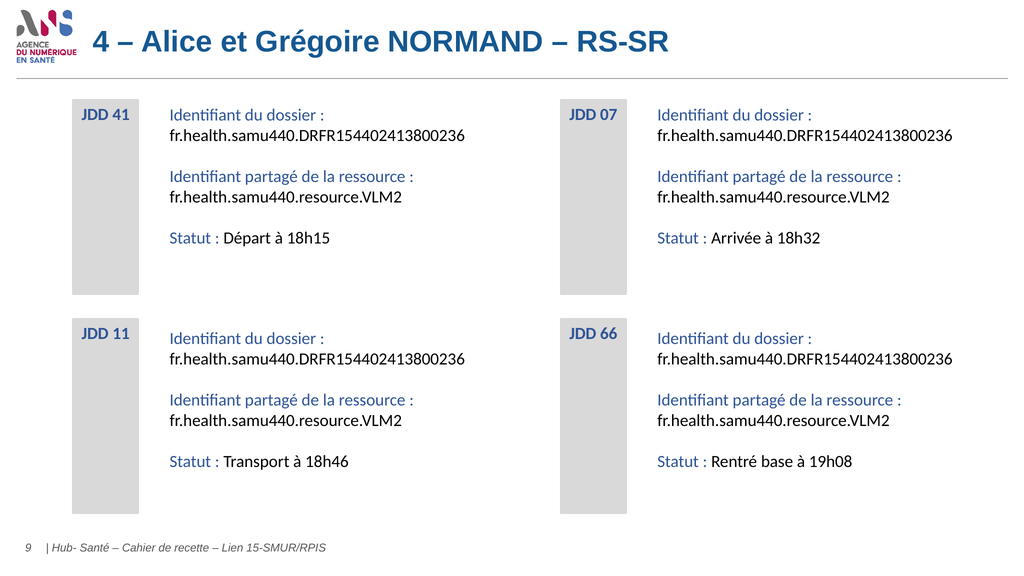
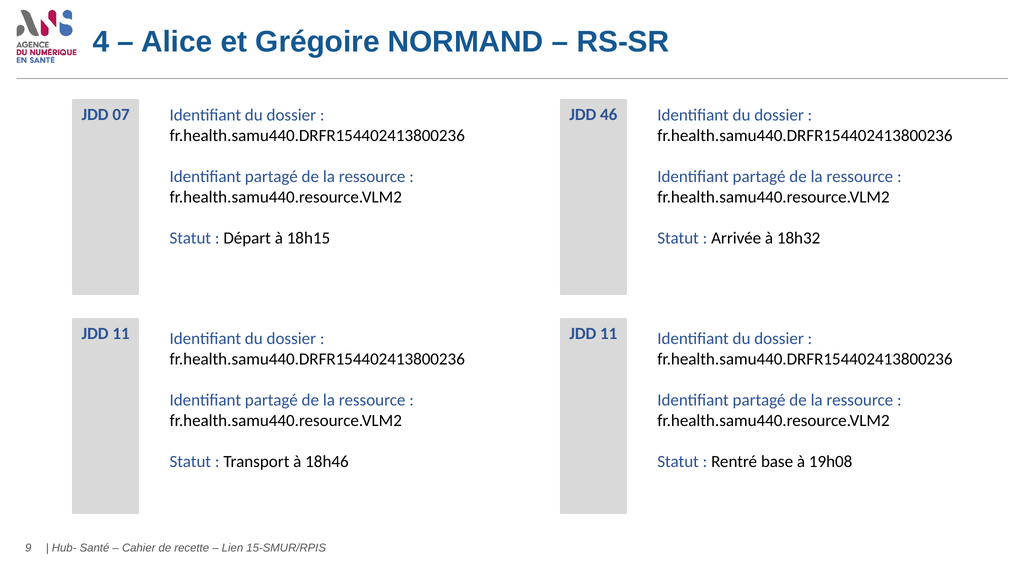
41: 41 -> 07 (121, 114)
07: 07 -> 46 (609, 114)
11 JDD 66: 66 -> 11 (609, 334)
